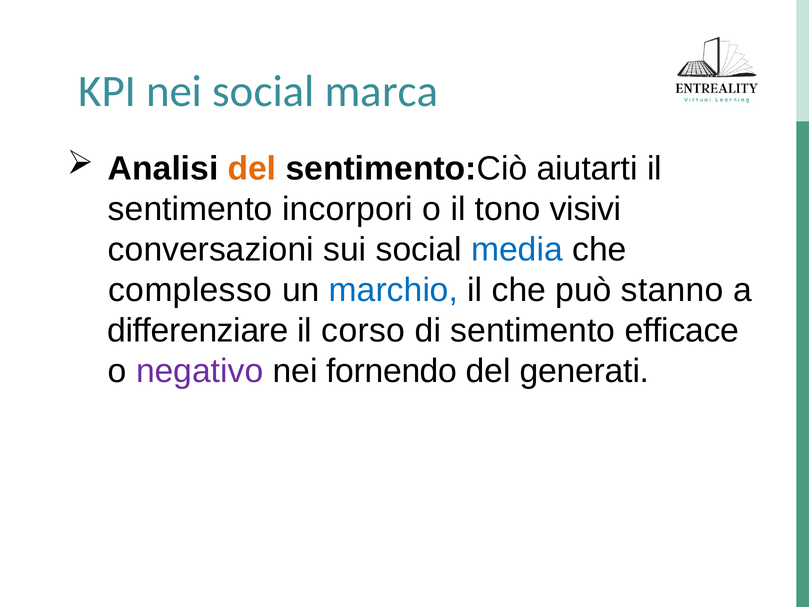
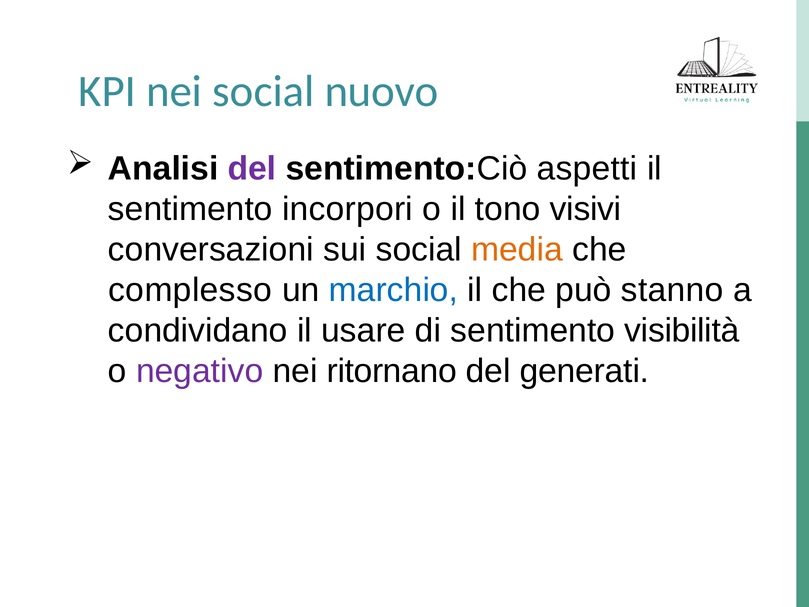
marca: marca -> nuovo (382, 91)
del colour: orange -> purple (252, 168)
aiutarti: aiutarti -> aspetti (587, 168)
media colour: blue -> orange (517, 249)
differenziare: differenziare -> condividano (198, 330)
corso: corso -> usare (363, 330)
efficace: efficace -> visibilità (682, 330)
fornendo: fornendo -> ritornano (392, 371)
